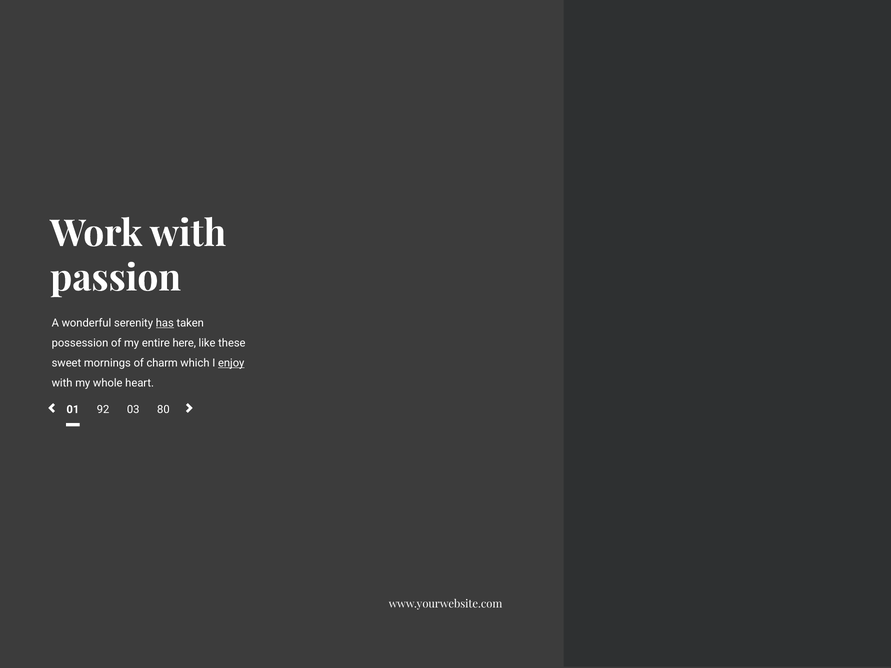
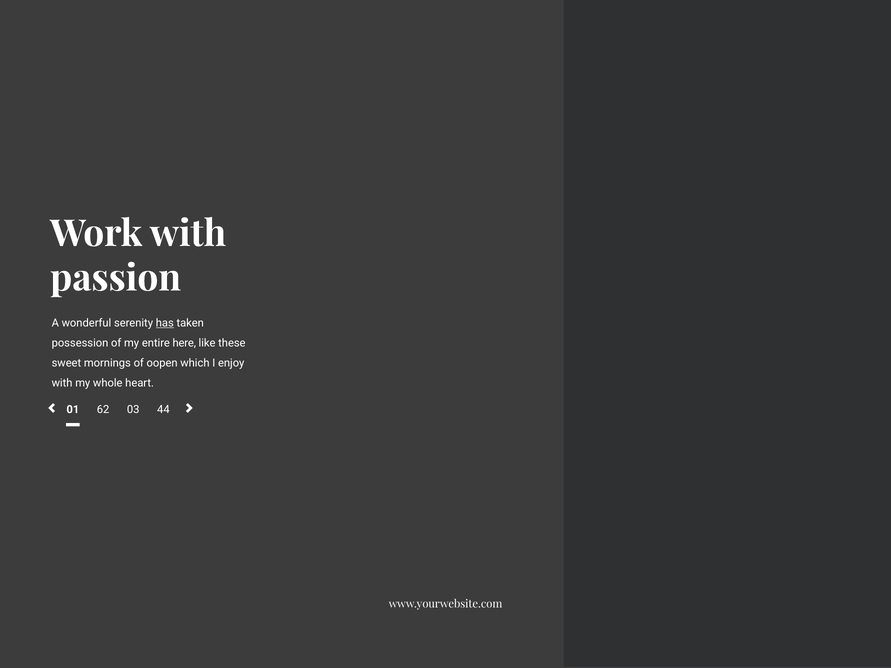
charm: charm -> oopen (162, 363)
enjoy underline: present -> none (231, 363)
92: 92 -> 62 (103, 410)
80: 80 -> 44 (163, 410)
